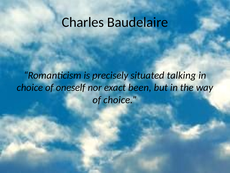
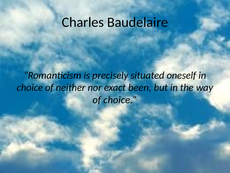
talking: talking -> oneself (181, 75)
oneself: oneself -> neither (71, 87)
